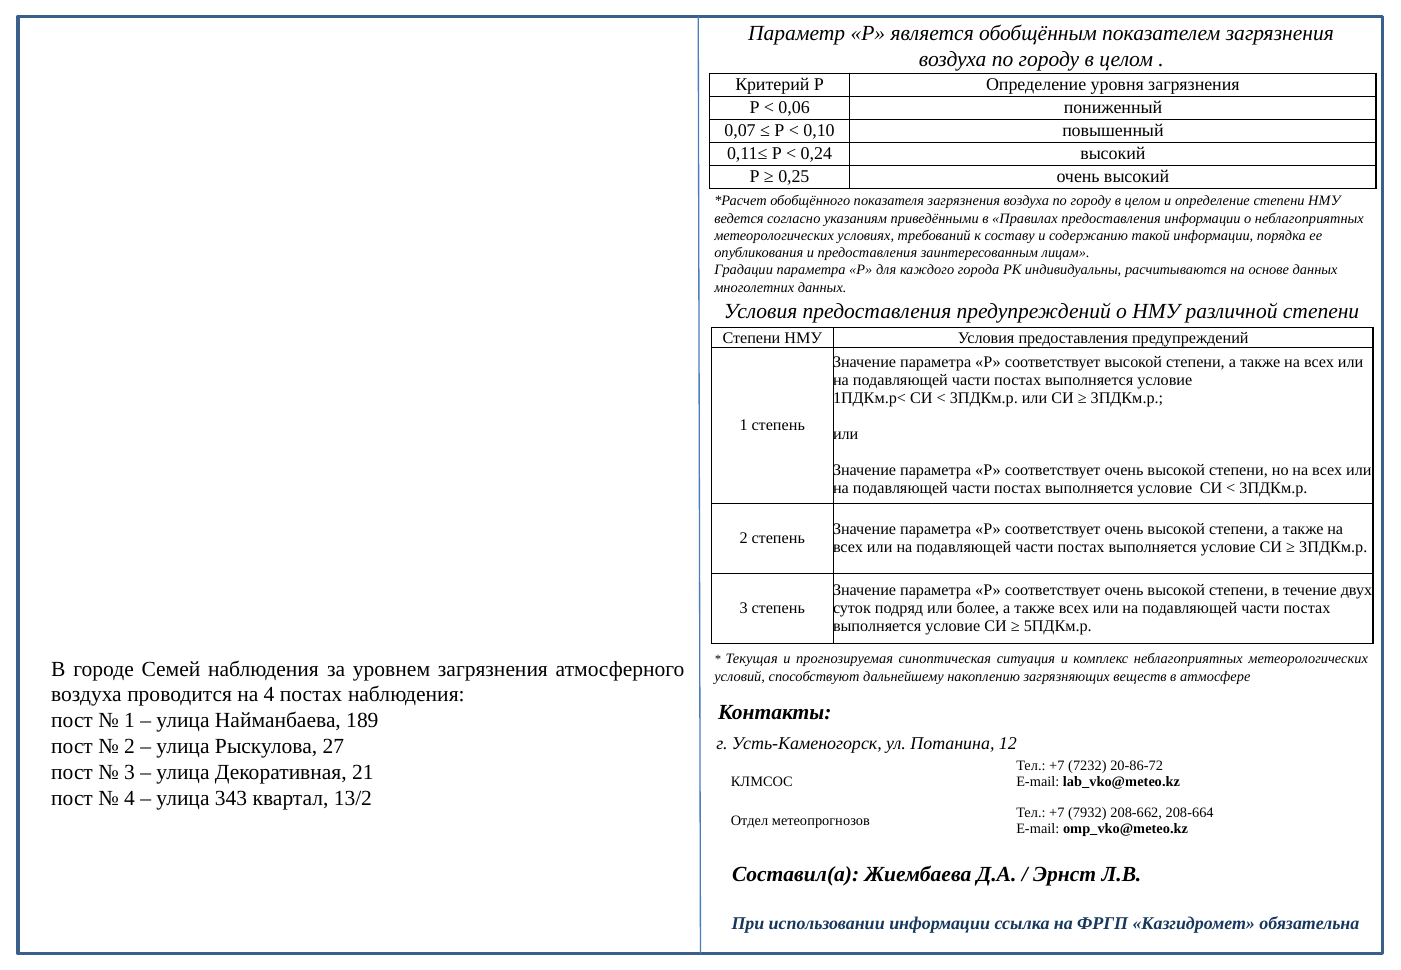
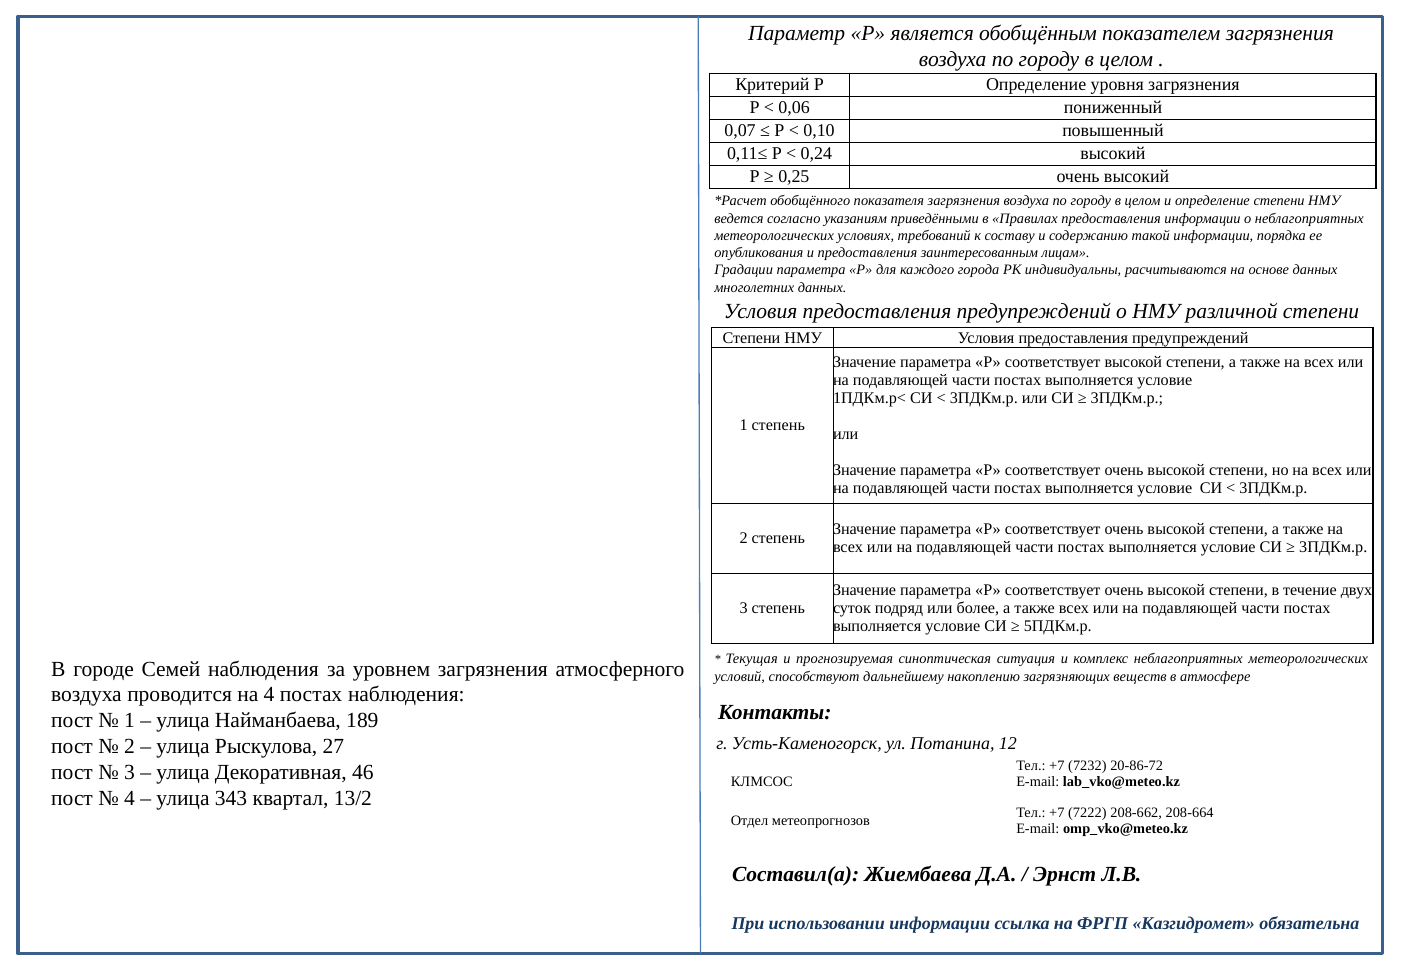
21: 21 -> 46 (363, 772)
7932: 7932 -> 7222 (1087, 813)
